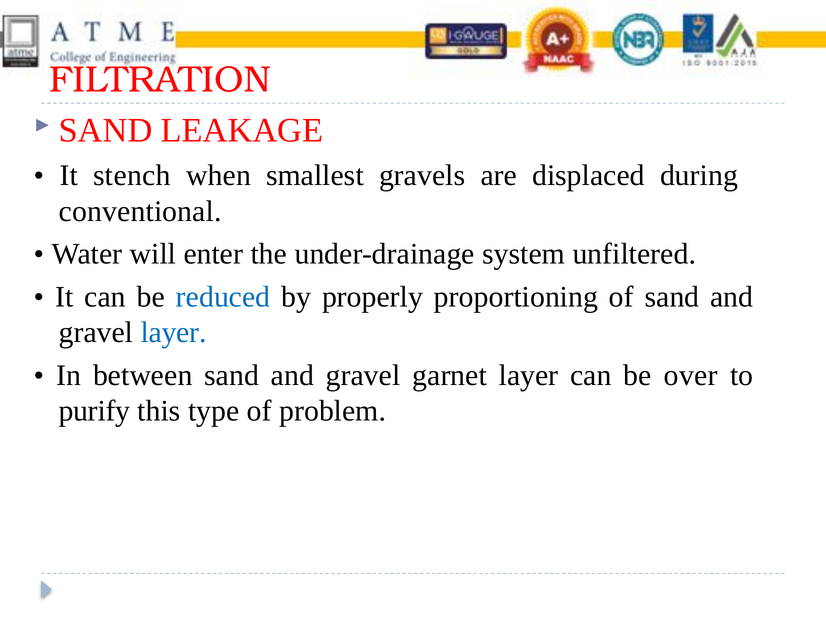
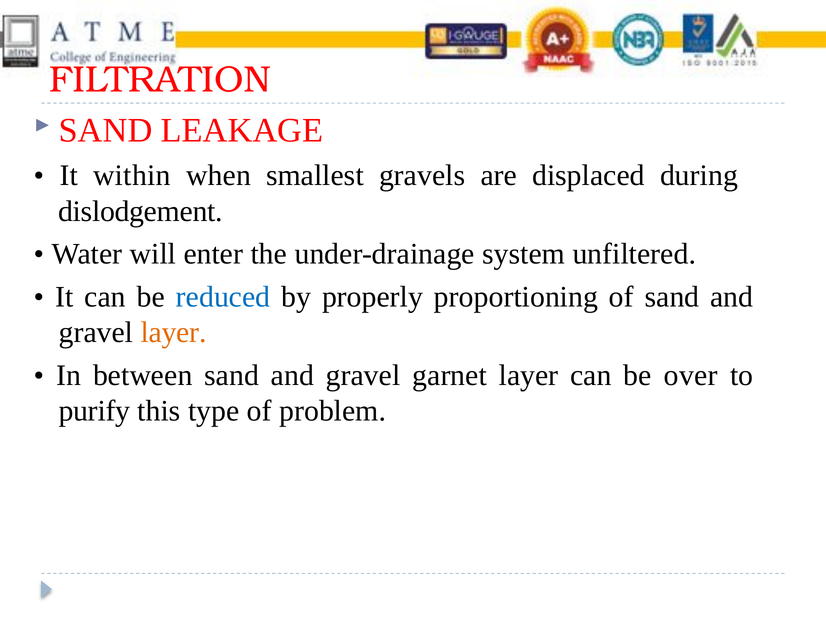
stench: stench -> within (132, 176)
conventional: conventional -> dislodgement (140, 211)
layer colour: blue -> orange (174, 333)
